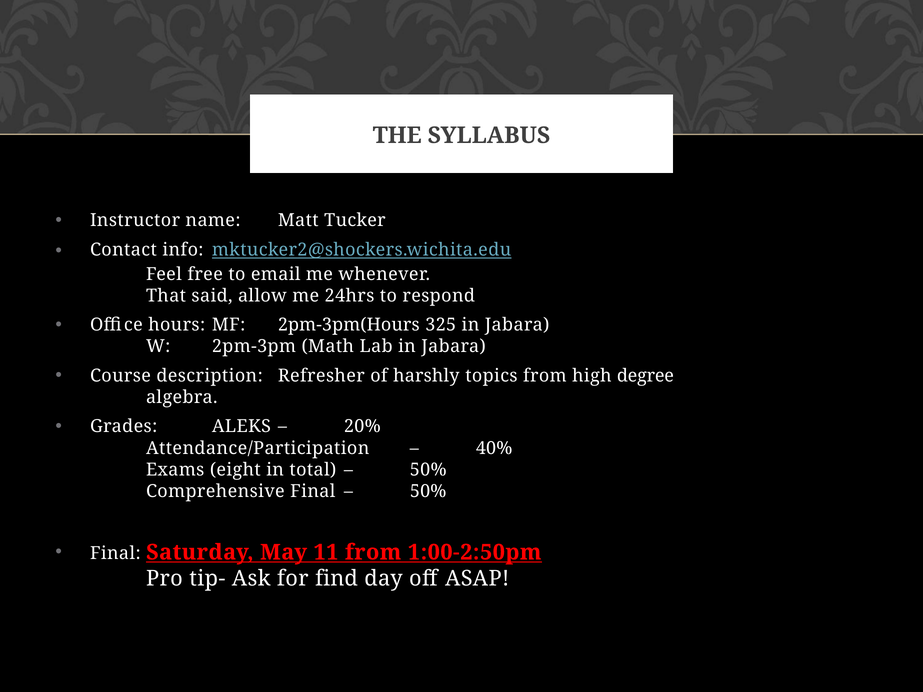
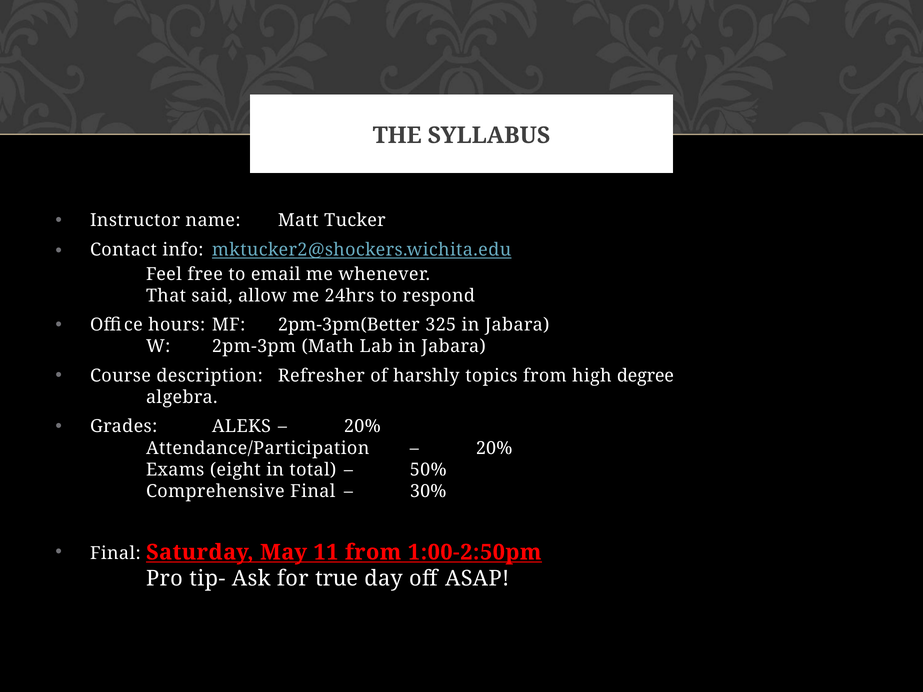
2pm-3pm(Hours: 2pm-3pm(Hours -> 2pm-3pm(Better (349, 325)
40%: 40% -> 20% (494, 448)
50%: 50% -> 30% (428, 491)
find: find -> true (337, 579)
